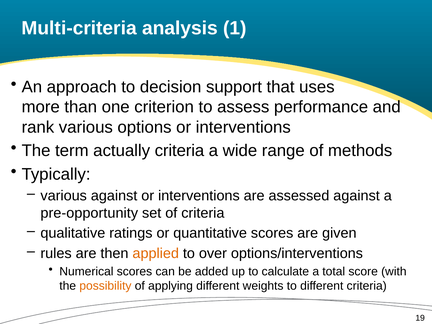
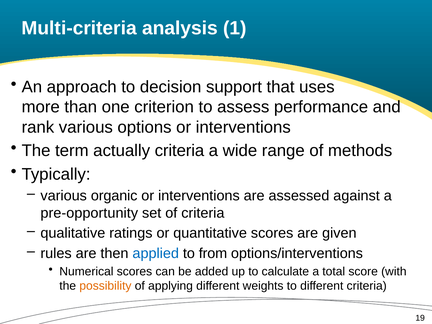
various against: against -> organic (114, 196)
applied colour: orange -> blue (156, 253)
over: over -> from (213, 253)
